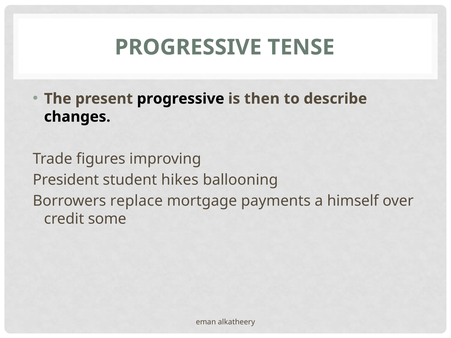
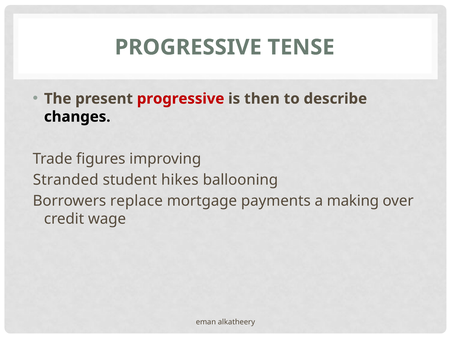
progressive colour: black -> red (181, 99)
President: President -> Stranded (66, 180)
himself: himself -> making (353, 201)
some: some -> wage (107, 219)
